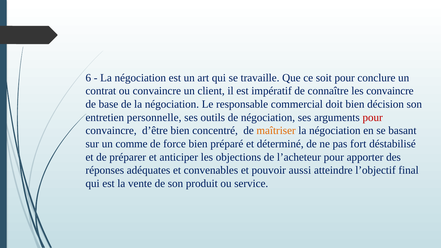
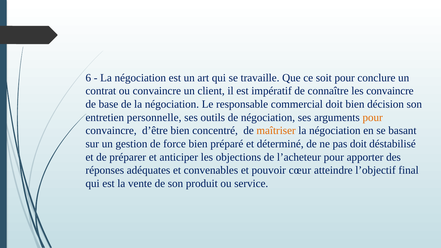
pour colour: red -> orange (373, 117)
comme: comme -> gestion (131, 144)
pas fort: fort -> doit (358, 144)
aussi: aussi -> cœur (300, 170)
